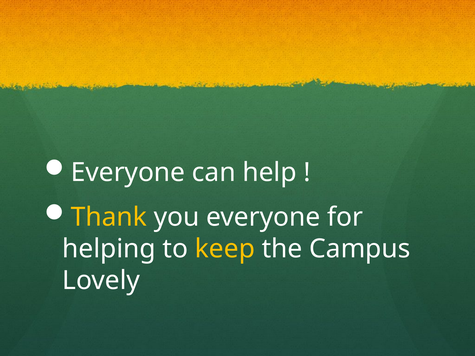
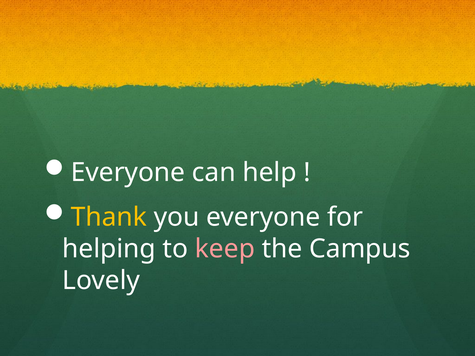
keep colour: yellow -> pink (225, 249)
